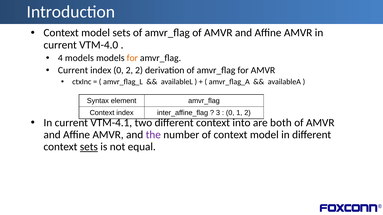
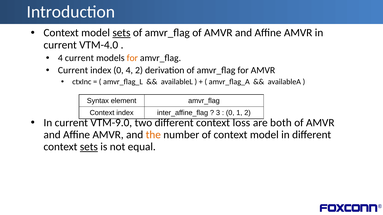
sets underline: none -> present (121, 33)
4 models: models -> current (79, 58)
0 2: 2 -> 4 (129, 70)
VTM-4.1: VTM-4.1 -> VTM-9.0 (111, 123)
into: into -> loss (241, 123)
the colour: purple -> orange (153, 135)
